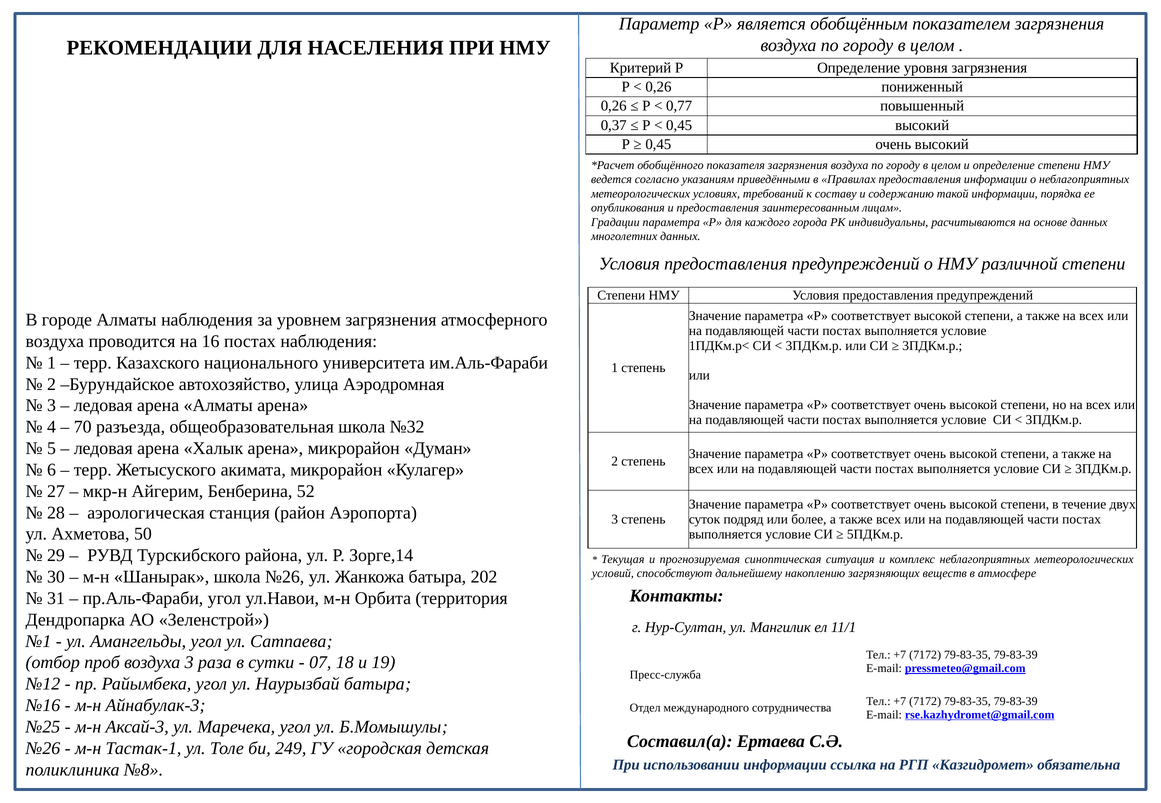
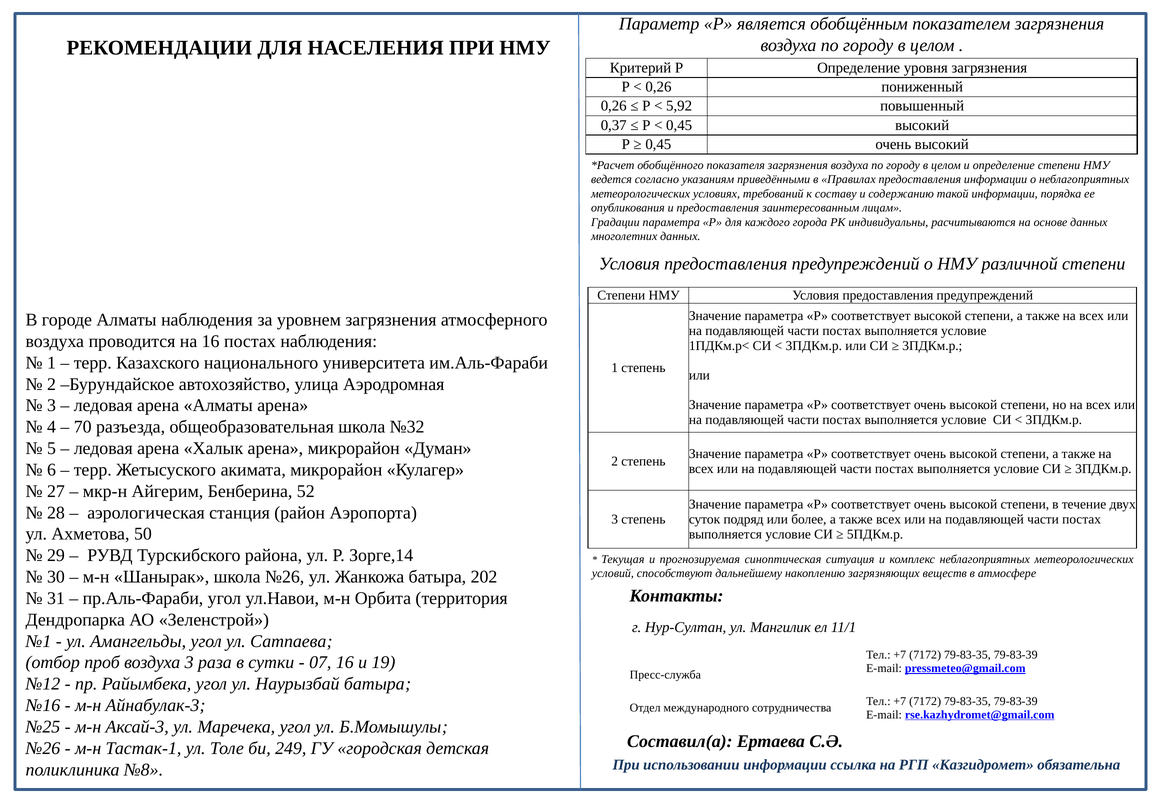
0,77: 0,77 -> 5,92 (679, 106)
07 18: 18 -> 16 (345, 663)
